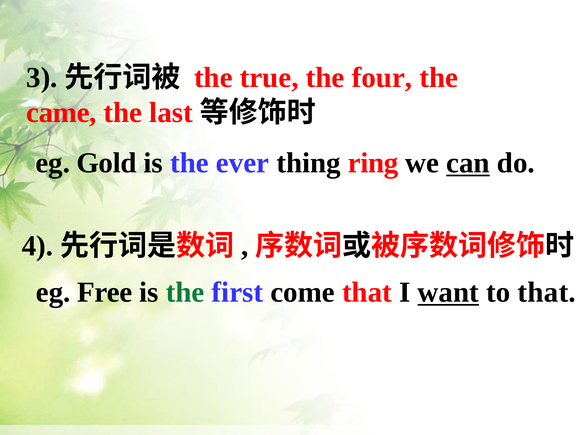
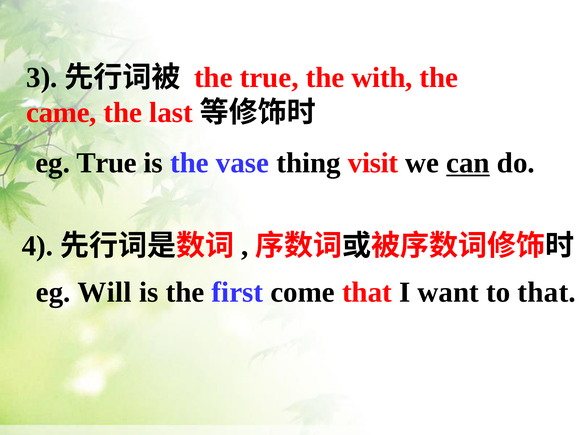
four: four -> with (382, 78)
eg Gold: Gold -> True (107, 163)
ever: ever -> vase (243, 163)
ring: ring -> visit (373, 163)
Free: Free -> Will (104, 292)
the colour: green -> black (185, 292)
want underline: present -> none (448, 292)
